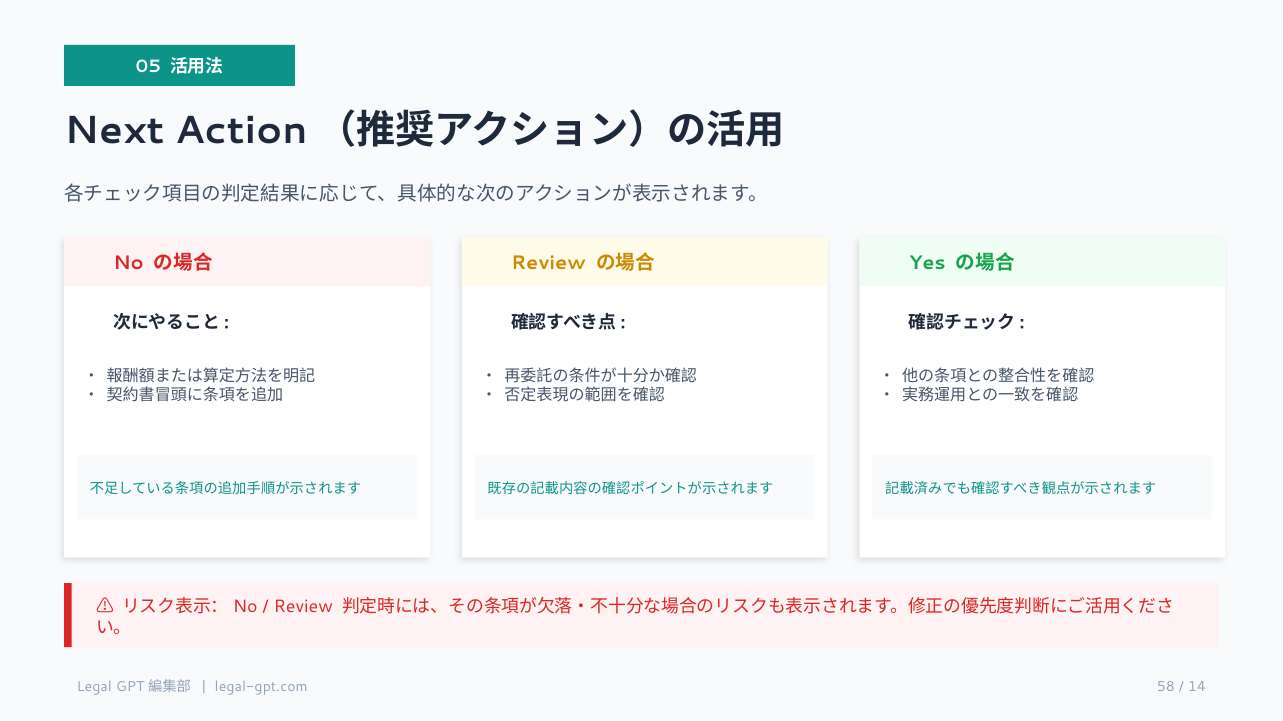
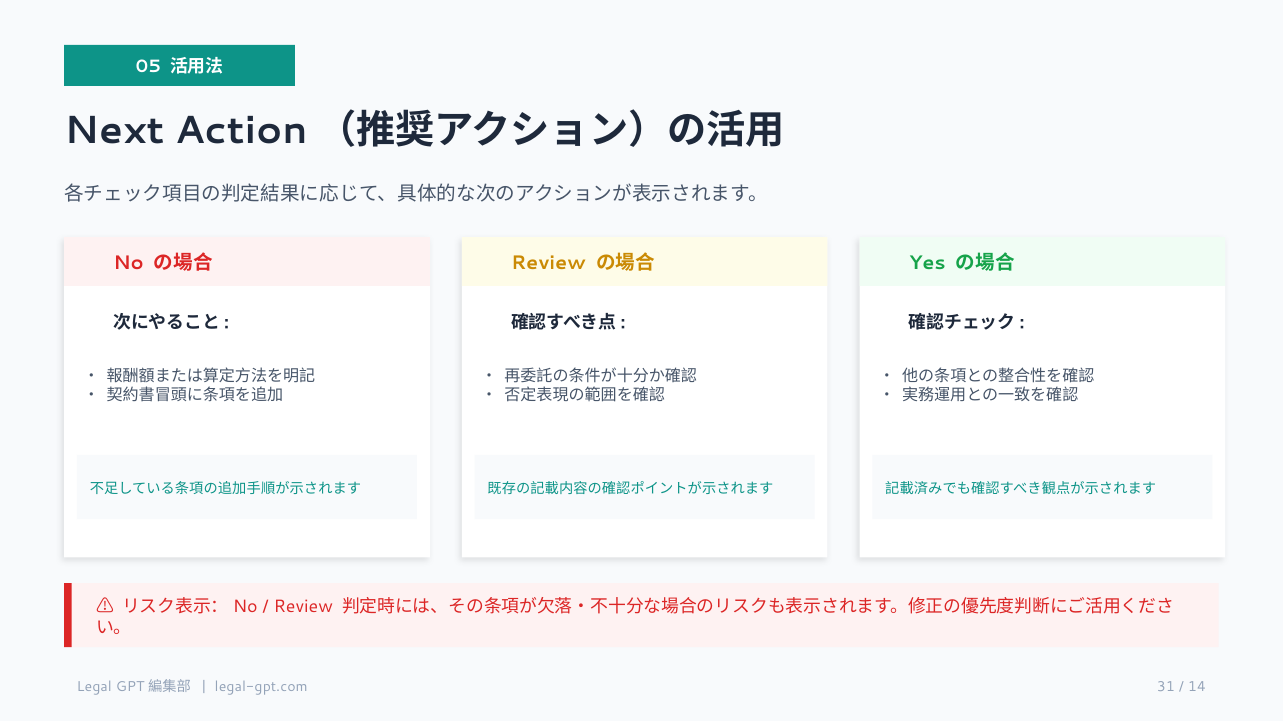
58: 58 -> 31 (1166, 687)
